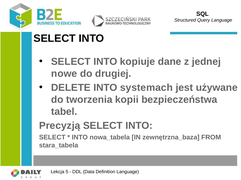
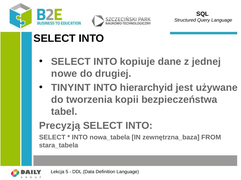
DELETE: DELETE -> TINYINT (71, 88)
systemach: systemach -> hierarchyid (147, 88)
